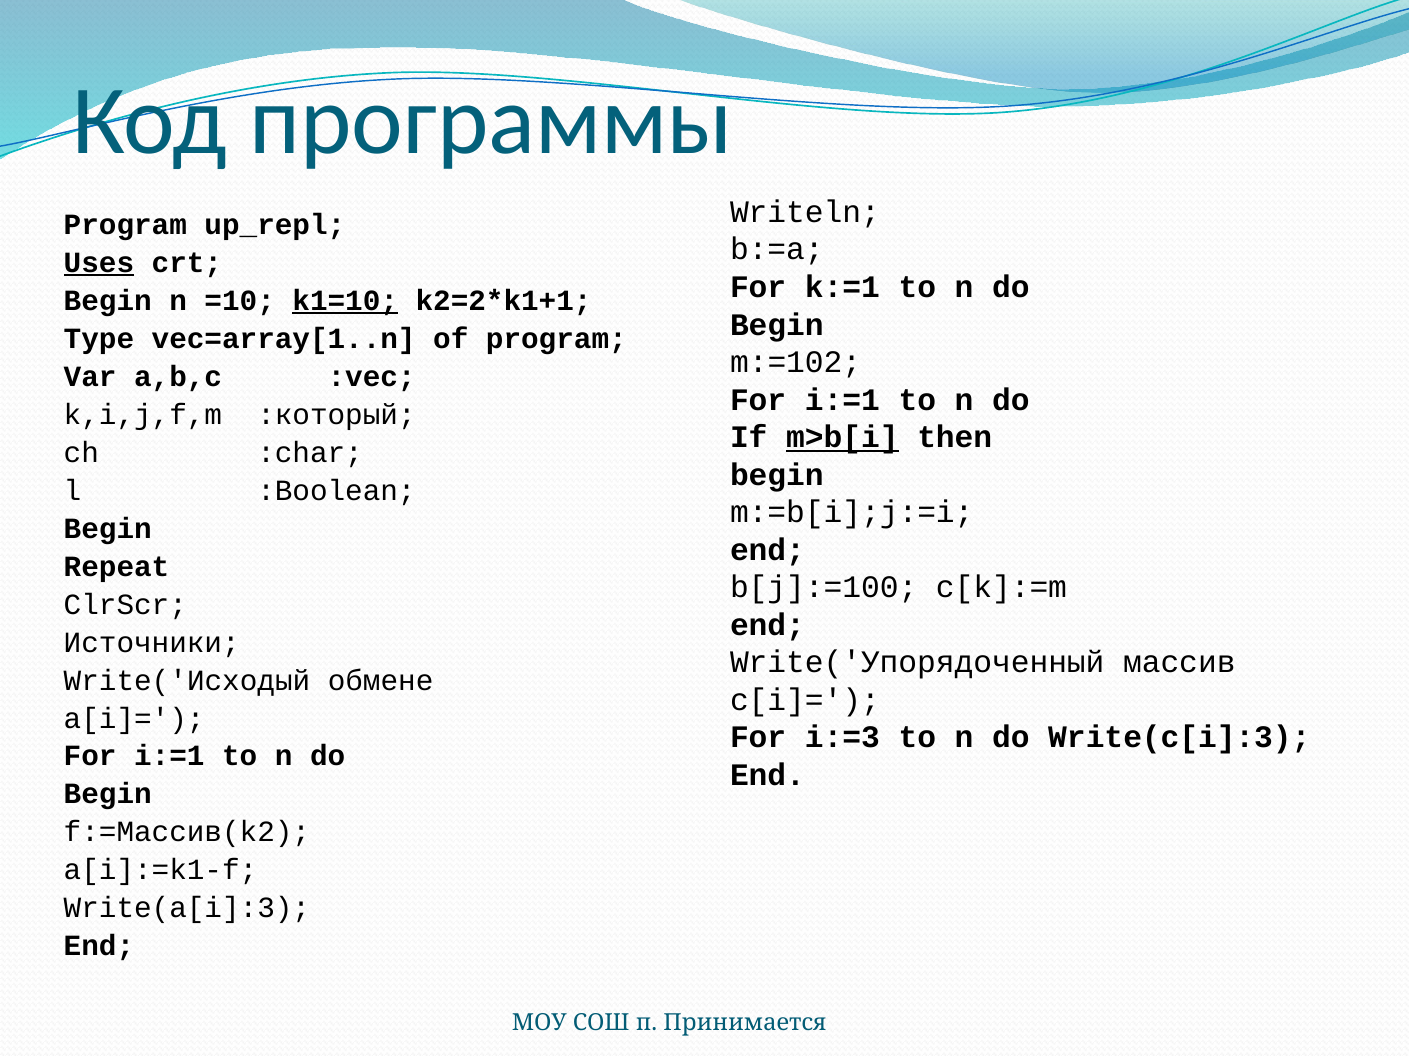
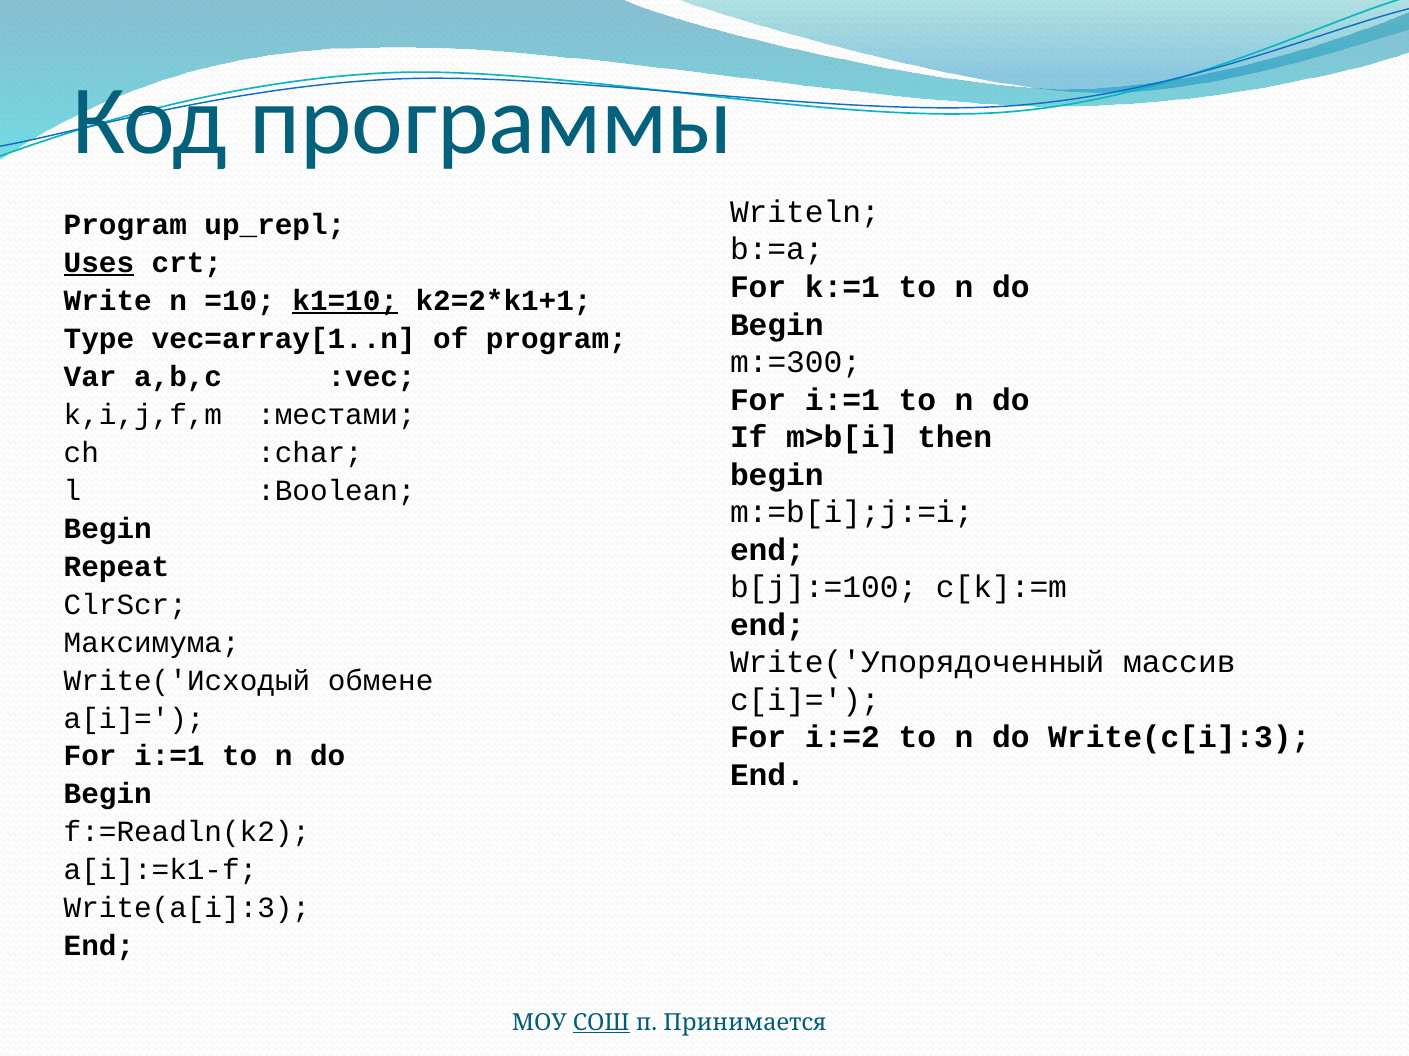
Begin: Begin -> Write (108, 301)
m:=102: m:=102 -> m:=300 (796, 363)
:который: :который -> :местами (336, 415)
m>b[i underline: present -> none (842, 438)
Источники: Источники -> Максимума (152, 643)
i:=3: i:=3 -> i:=2 (842, 738)
f:=Массив(k2: f:=Массив(k2 -> f:=Readln(k2 (187, 833)
СОШ underline: none -> present (601, 1023)
